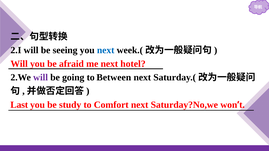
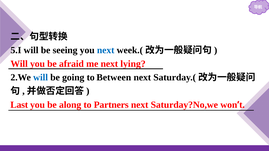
2.I: 2.I -> 5.I (16, 50)
hotel: hotel -> lying (133, 64)
will colour: purple -> blue (41, 78)
study: study -> along (70, 105)
Comfort: Comfort -> Partners (111, 105)
